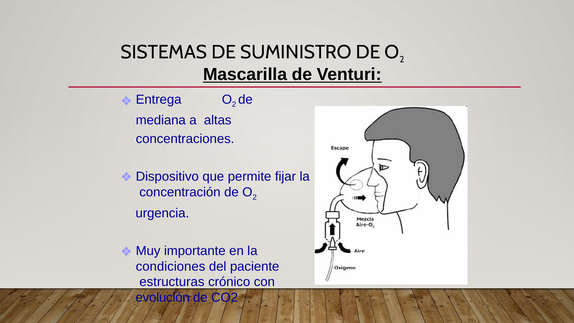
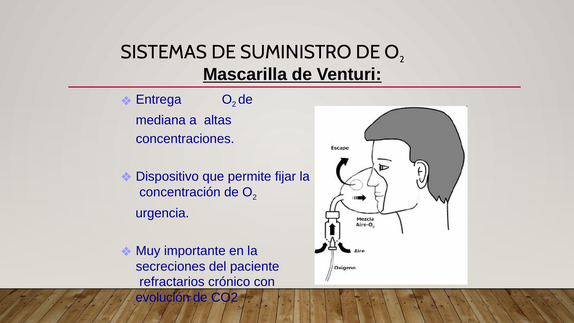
condiciones: condiciones -> secreciones (171, 266)
estructuras: estructuras -> refractarios (172, 282)
